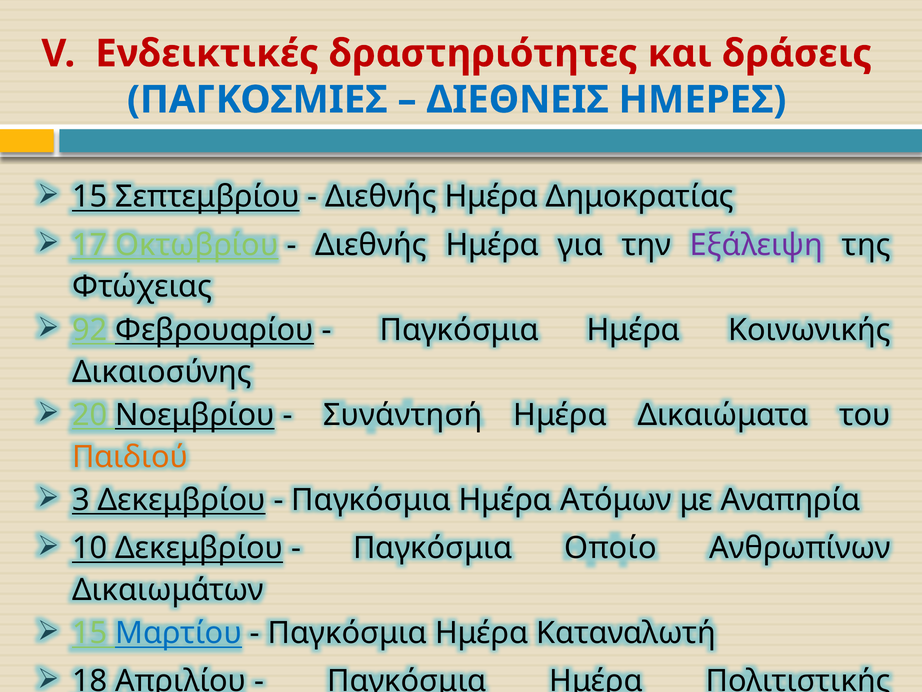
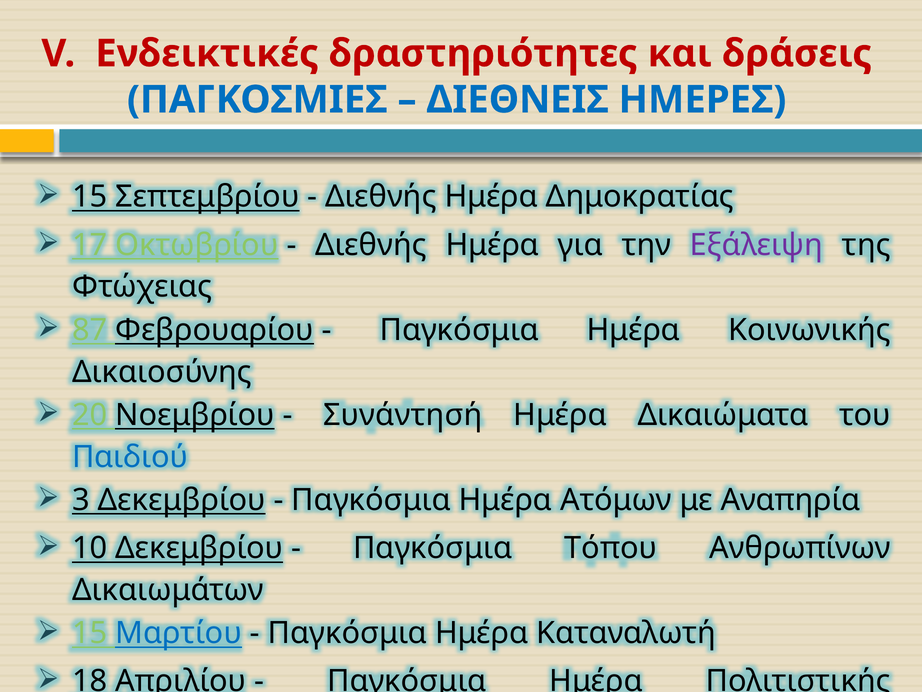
92: 92 -> 87 (90, 330)
Παιδιού colour: orange -> blue (130, 457)
Οποίο: Οποίο -> Τόπου (611, 548)
